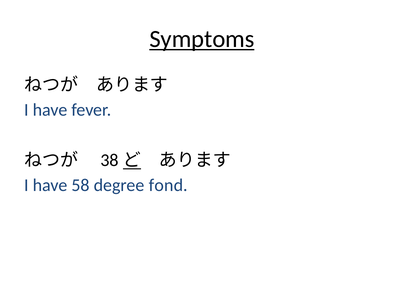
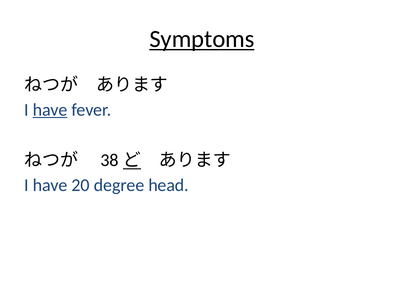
have underline: none -> present (50, 110)
58: 58 -> 20 (81, 185)
fond: fond -> head (169, 185)
